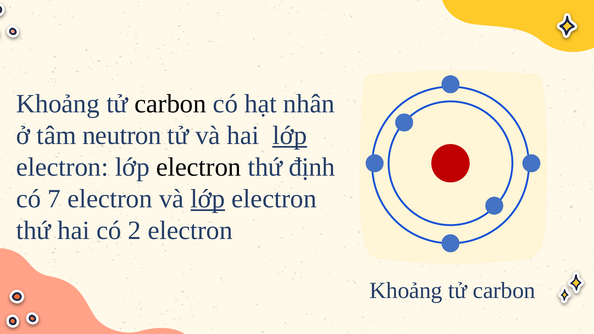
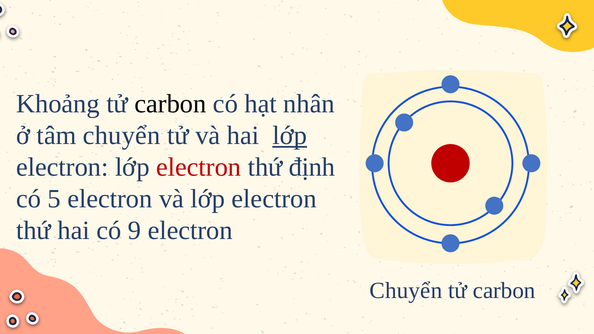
tâm neutron: neutron -> chuyển (122, 136)
electron colour: black -> red (199, 167)
7: 7 -> 5 (54, 199)
lớp underline: present -> none (208, 199)
2: 2 -> 9 (135, 231)
Khoảng: Khoảng -> Chuyển (406, 291)
